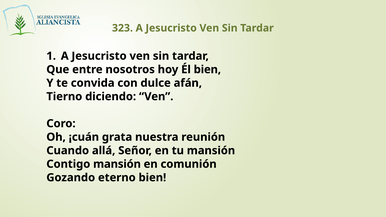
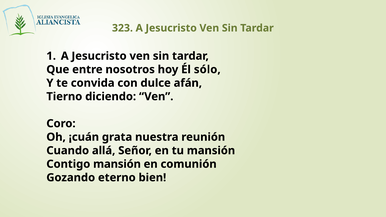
Él bien: bien -> sólo (207, 70)
